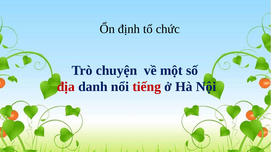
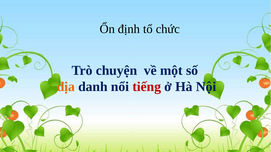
địa colour: red -> orange (66, 87)
